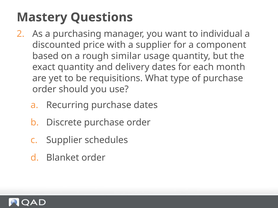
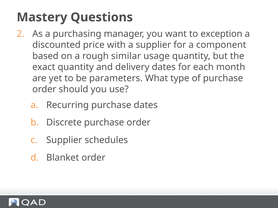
individual: individual -> exception (221, 34)
requisitions: requisitions -> parameters (116, 78)
